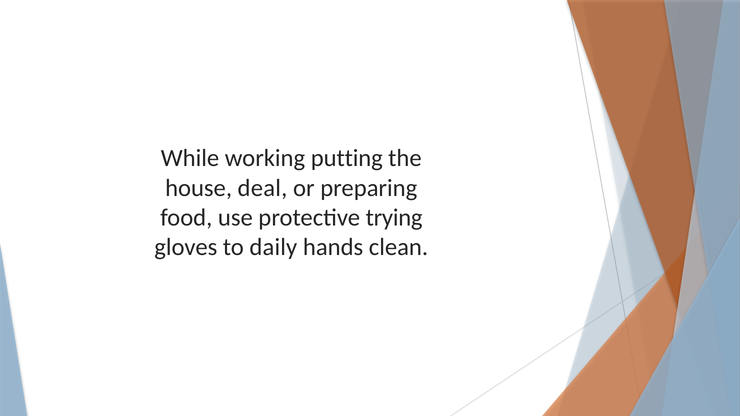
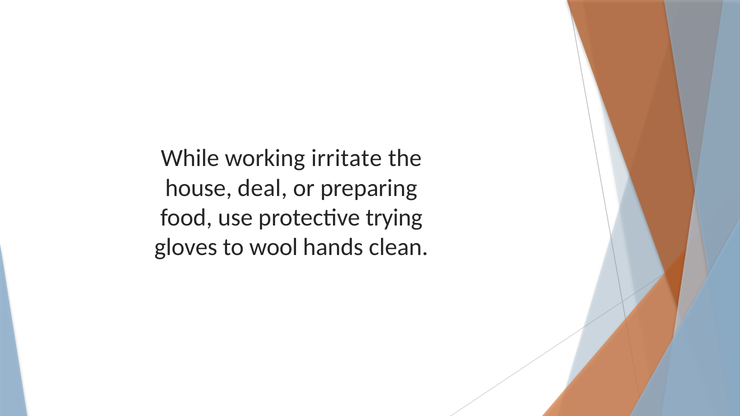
putting: putting -> irritate (347, 158)
daily: daily -> wool (274, 247)
